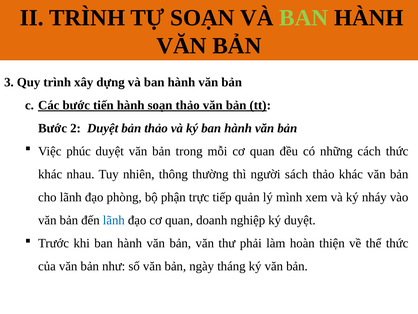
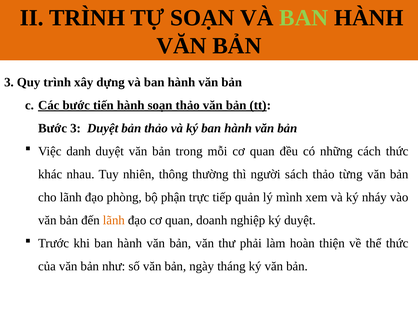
Bước 2: 2 -> 3 (75, 128)
phúc: phúc -> danh (79, 151)
thảo khác: khác -> từng (351, 174)
lãnh colour: blue -> orange (114, 220)
